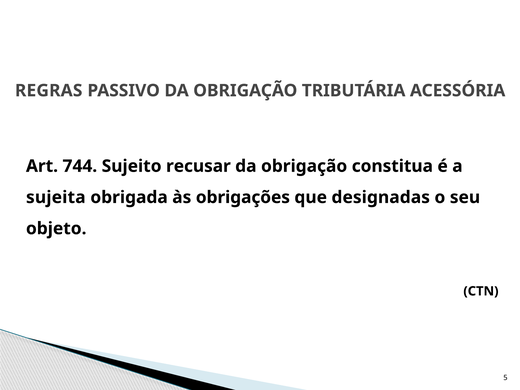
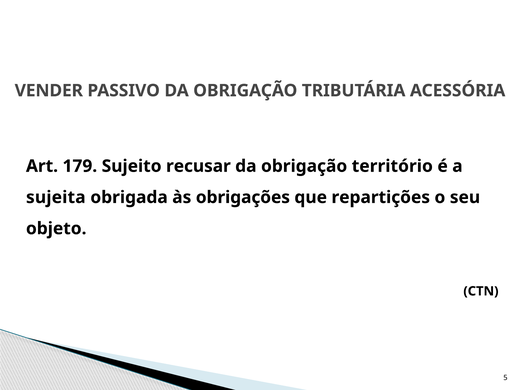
REGRAS: REGRAS -> VENDER (49, 91)
744: 744 -> 179 (80, 166)
constitua: constitua -> território (392, 166)
designadas: designadas -> repartições (381, 197)
